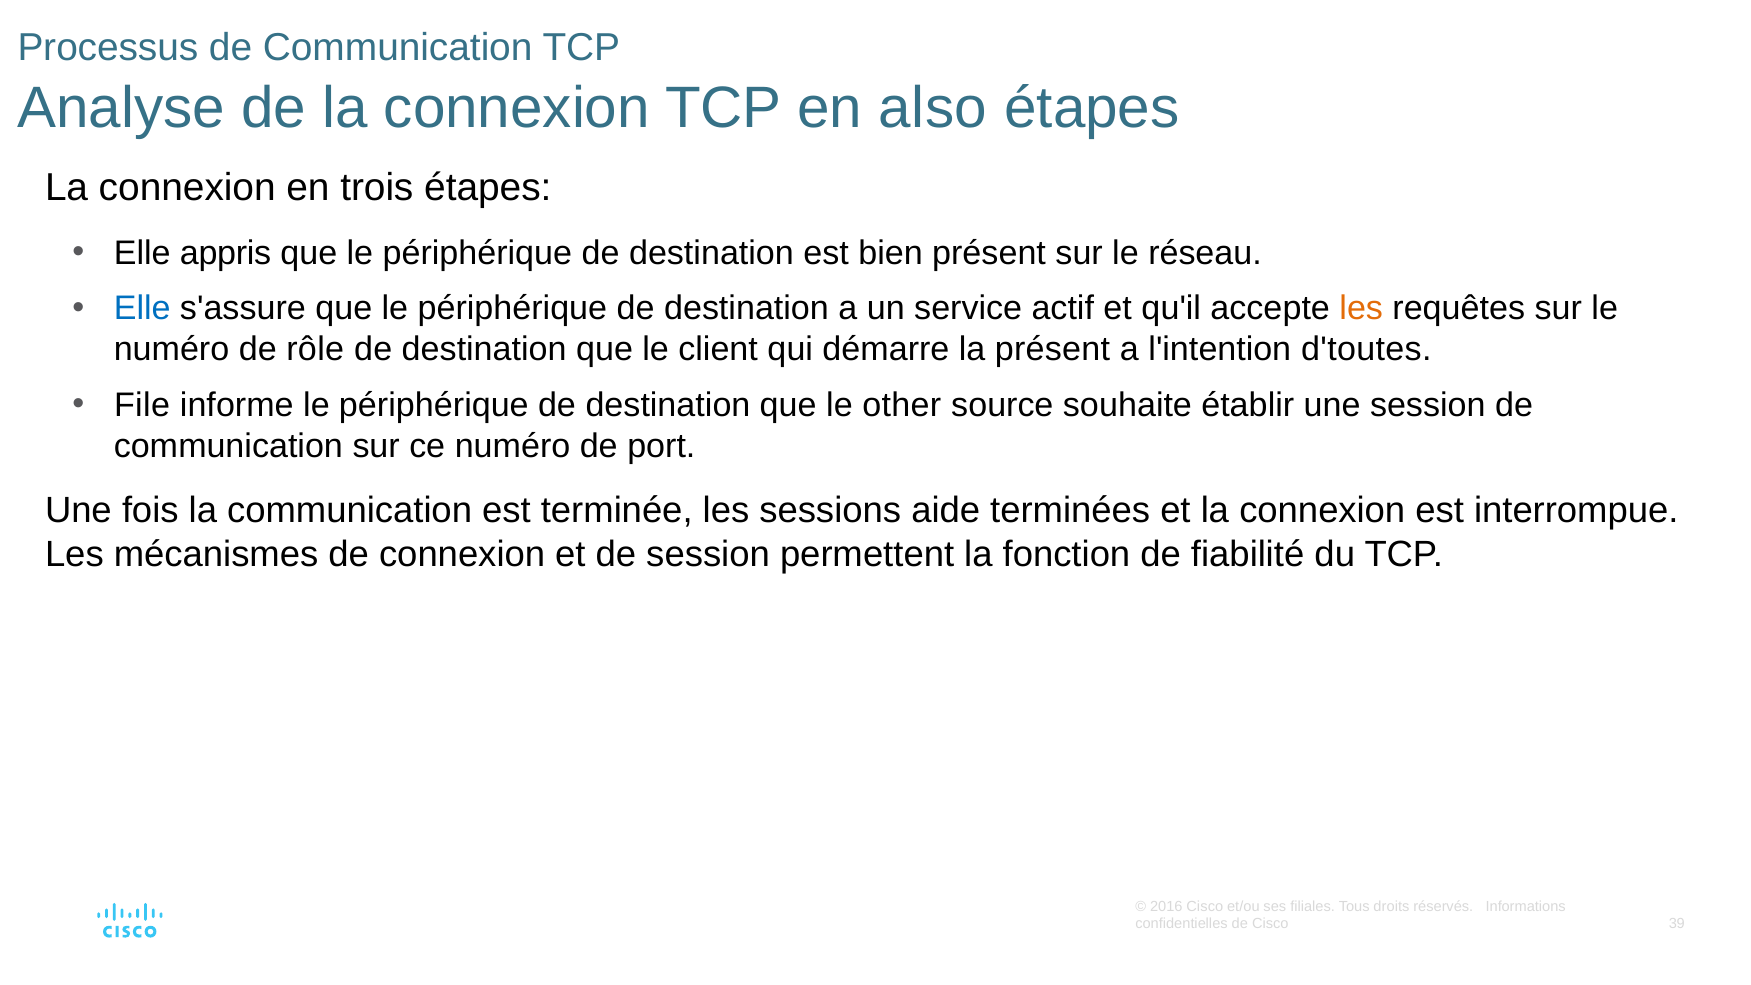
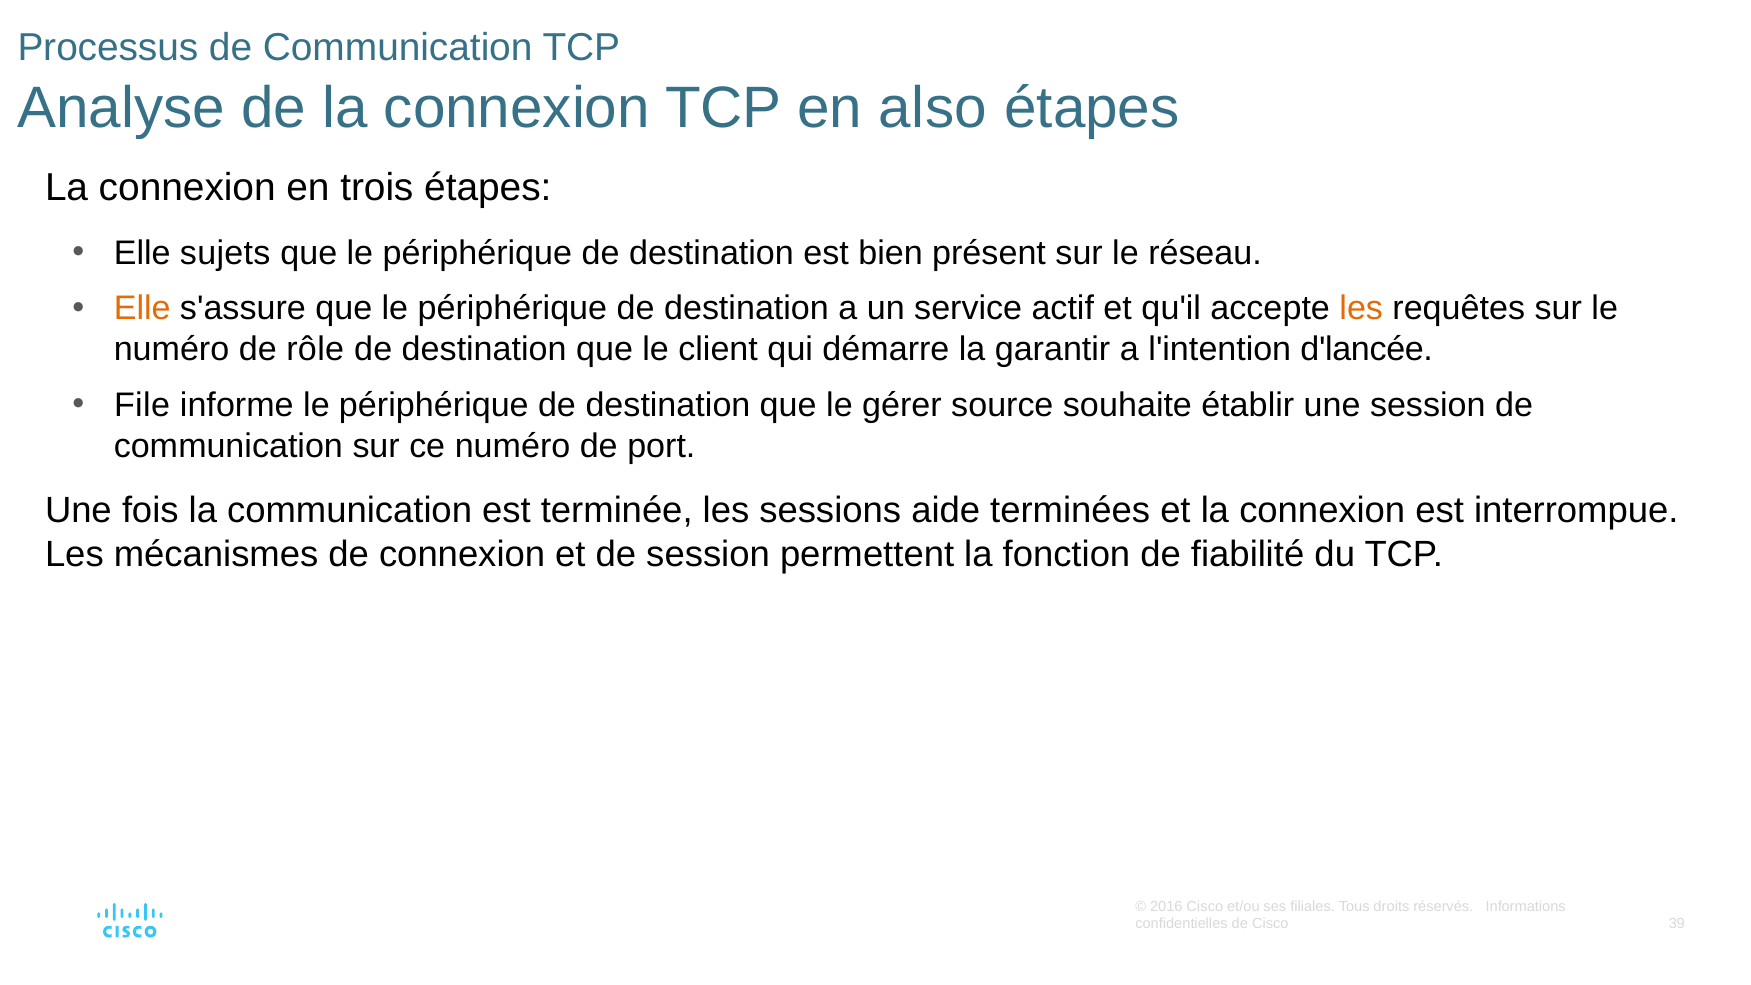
appris: appris -> sujets (225, 253)
Elle colour: blue -> orange (142, 309)
la présent: présent -> garantir (1053, 350)
d'toutes: d'toutes -> d'lancée (1367, 350)
other: other -> gérer (902, 405)
